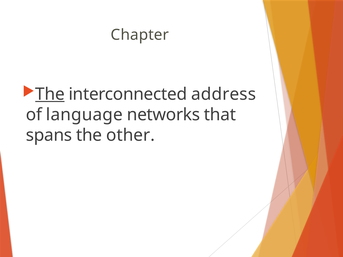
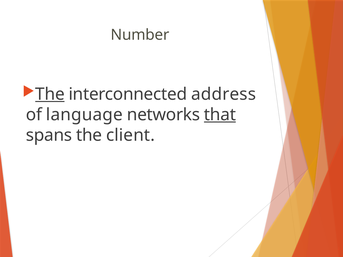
Chapter: Chapter -> Number (140, 35)
that underline: none -> present (220, 115)
other: other -> client (130, 135)
